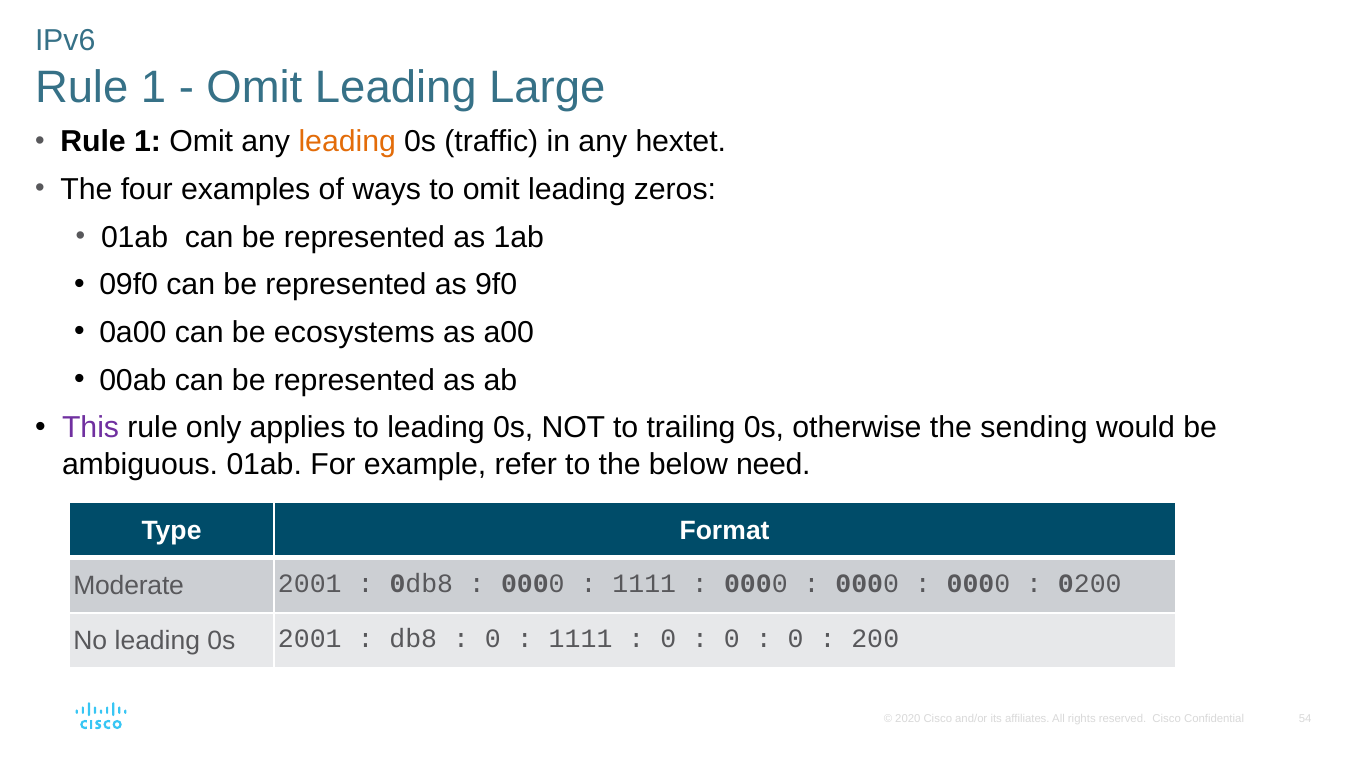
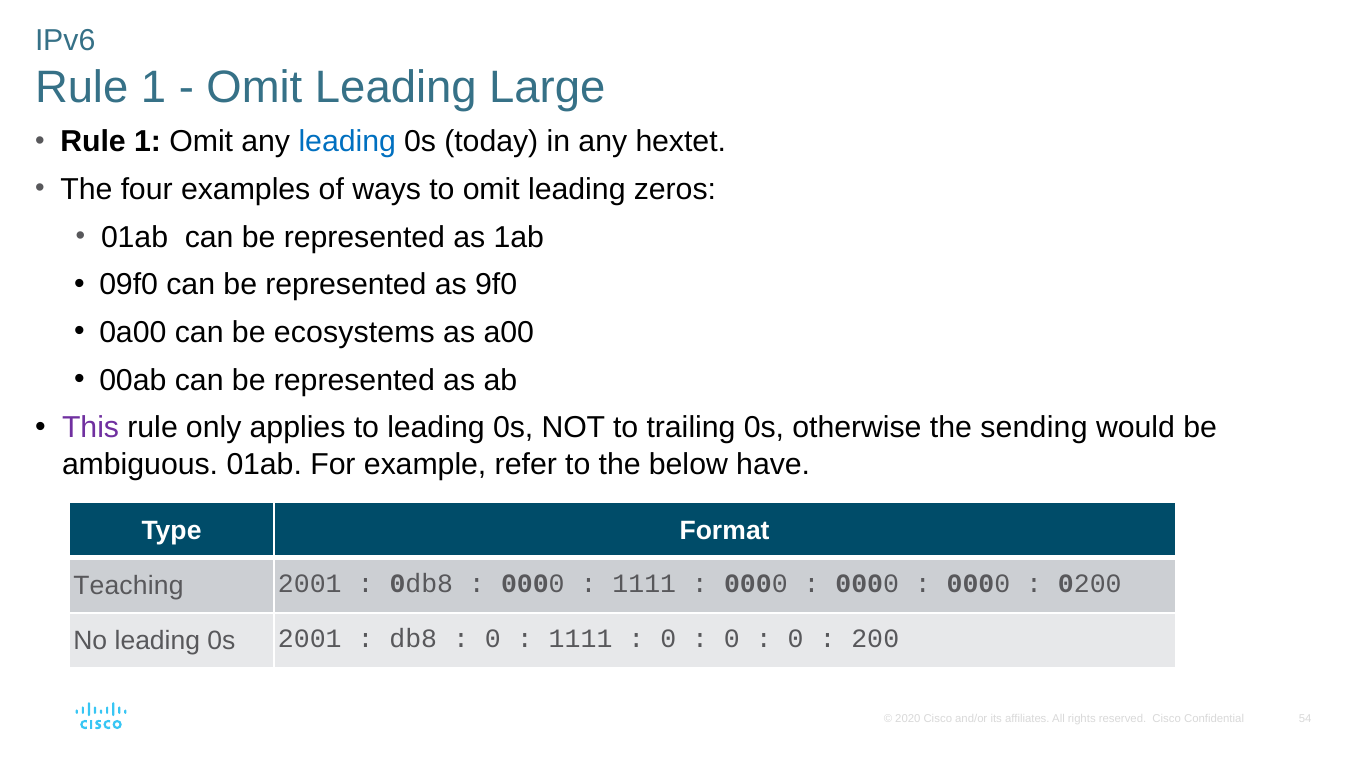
leading colour: orange -> blue (347, 142)
traffic: traffic -> today (491, 142)
need: need -> have (773, 465)
Moderate: Moderate -> Teaching (128, 586)
